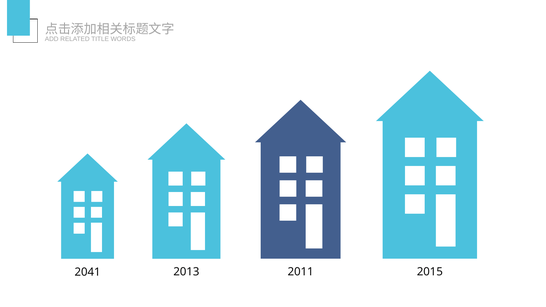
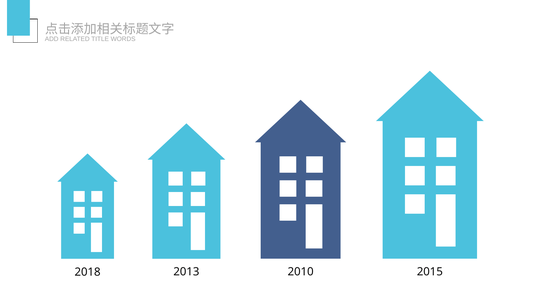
2041: 2041 -> 2018 (88, 272)
2011: 2011 -> 2010 (301, 272)
